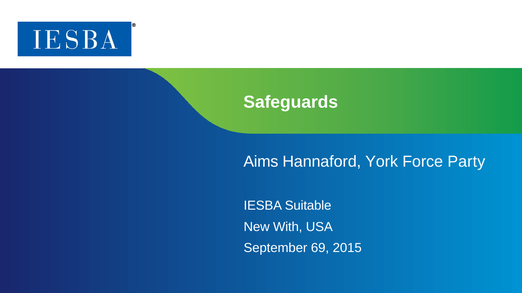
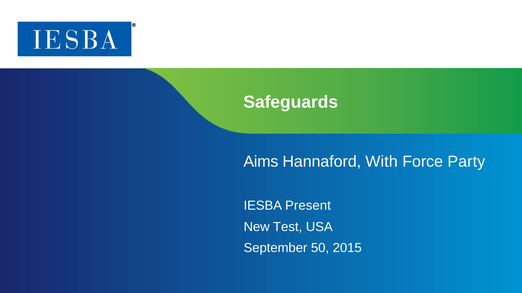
York: York -> With (382, 162)
Suitable: Suitable -> Present (308, 206)
With: With -> Test (288, 227)
69: 69 -> 50 (320, 249)
